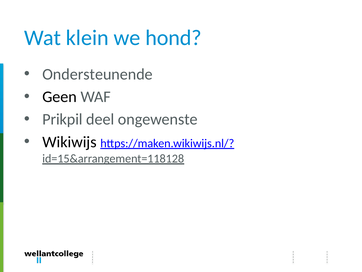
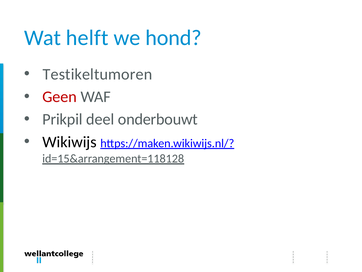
klein: klein -> helft (87, 38)
Ondersteunende: Ondersteunende -> Testikeltumoren (97, 74)
Geen colour: black -> red (60, 97)
ongewenste: ongewenste -> onderbouwt (158, 119)
